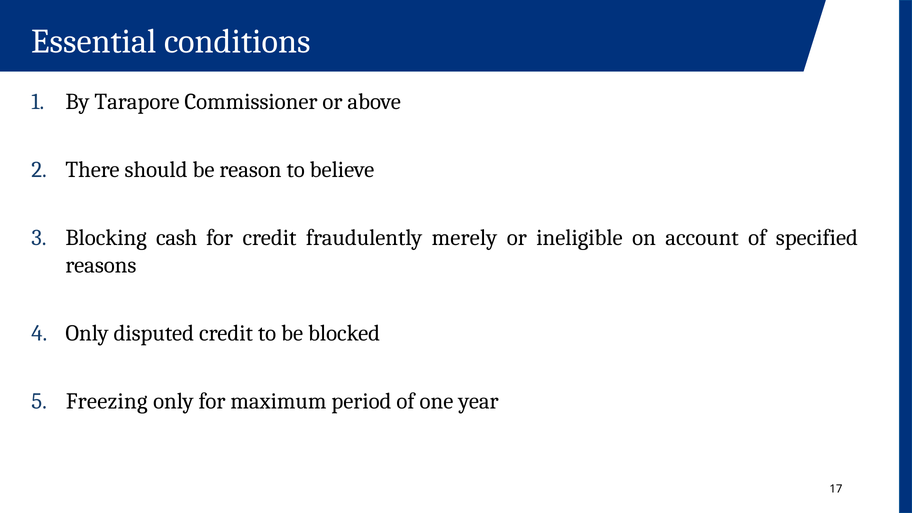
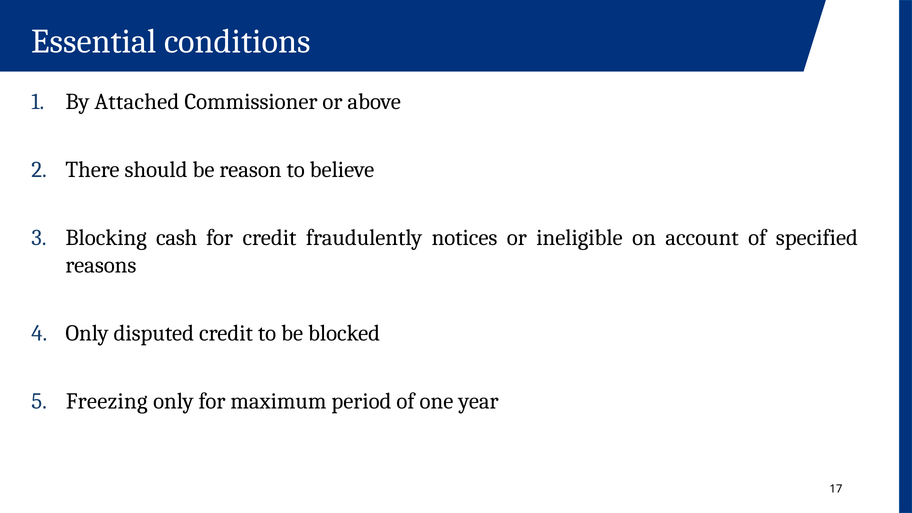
Tarapore: Tarapore -> Attached (137, 102)
merely: merely -> notices (465, 238)
